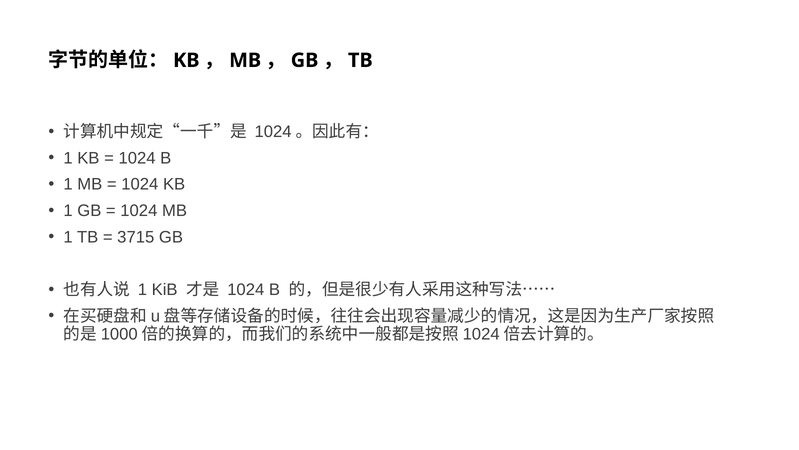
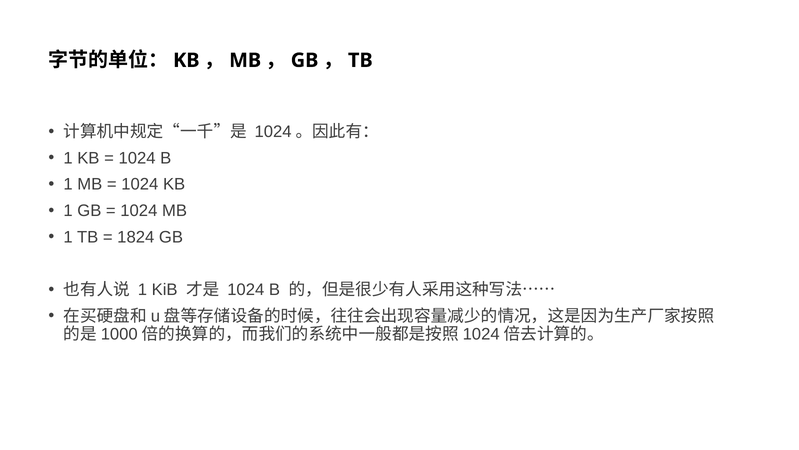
3715: 3715 -> 1824 (136, 237)
